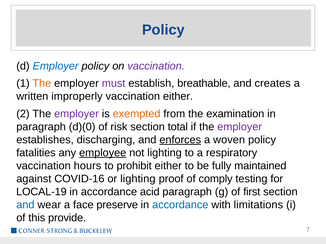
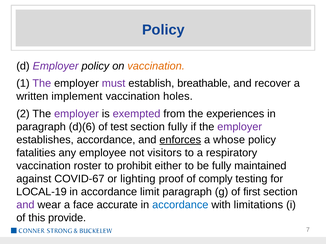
Employer colour: blue -> purple (56, 66)
vaccination colour: purple -> orange (156, 66)
The colour: orange -> purple (42, 84)
creates: creates -> recover (273, 84)
improperly: improperly -> implement (77, 97)
vaccination either: either -> holes (178, 97)
exempted colour: orange -> purple (137, 114)
examination: examination -> experiences (235, 114)
d)(0: d)(0 -> d)(6 (82, 127)
risk: risk -> test (119, 127)
section total: total -> fully (178, 127)
establishes discharging: discharging -> accordance (106, 140)
woven: woven -> whose (229, 140)
employee underline: present -> none (103, 153)
not lighting: lighting -> visitors (165, 153)
hours: hours -> roster (88, 166)
COVID-16: COVID-16 -> COVID-67 (79, 179)
acid: acid -> limit (150, 192)
and colour: blue -> purple (25, 205)
preserve: preserve -> accurate (117, 205)
